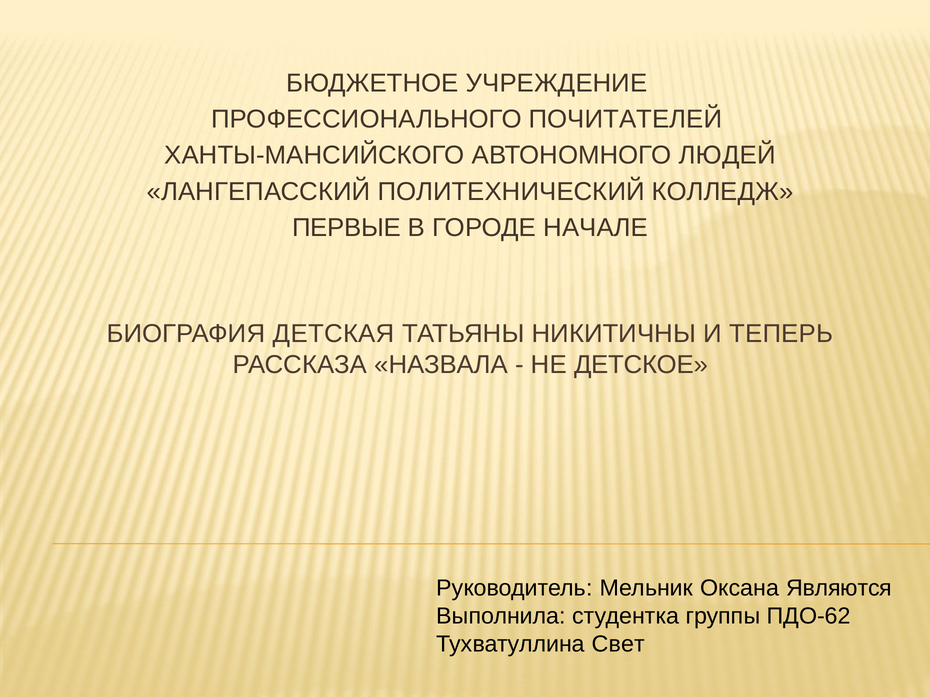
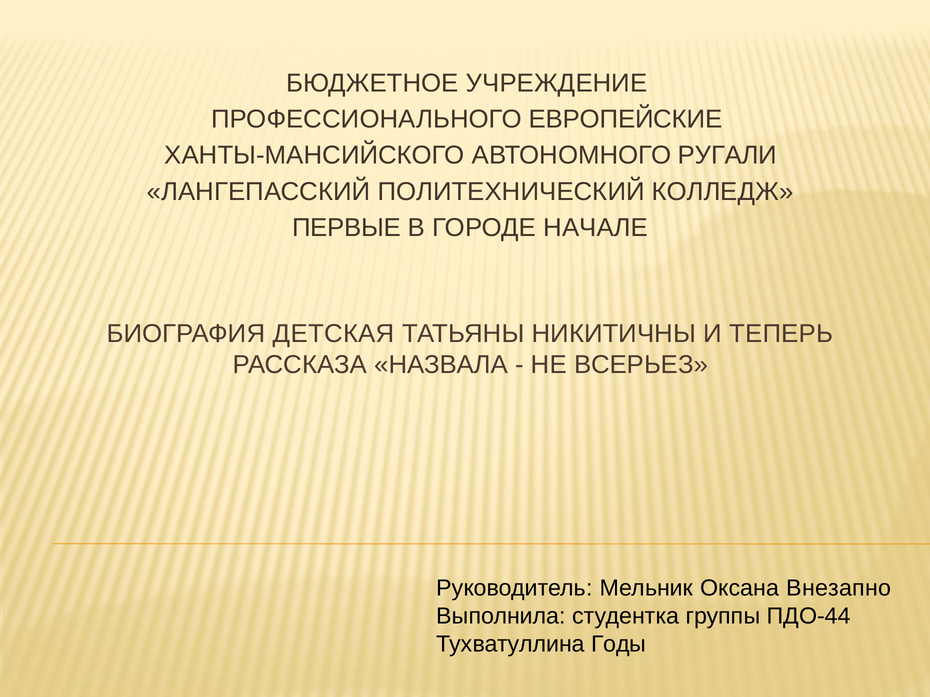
ПОЧИТАТЕЛЕЙ: ПОЧИТАТЕЛЕЙ -> ЕВРОПЕЙСКИЕ (626, 119)
ЛЮДЕЙ: ЛЮДЕЙ -> РУГАЛИ (728, 156)
ДЕТСКОЕ: ДЕТСКОЕ -> ВСЕРЬЕЗ (641, 365)
Являются: Являются -> Внезапно (839, 589)
ПДО-62: ПДО-62 -> ПДО-44 (809, 616)
Свет: Свет -> Годы (619, 644)
